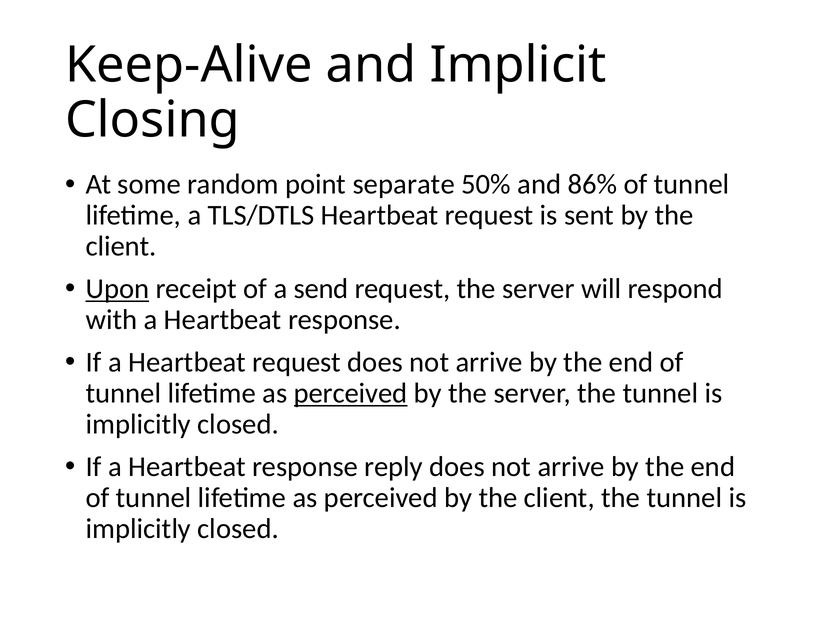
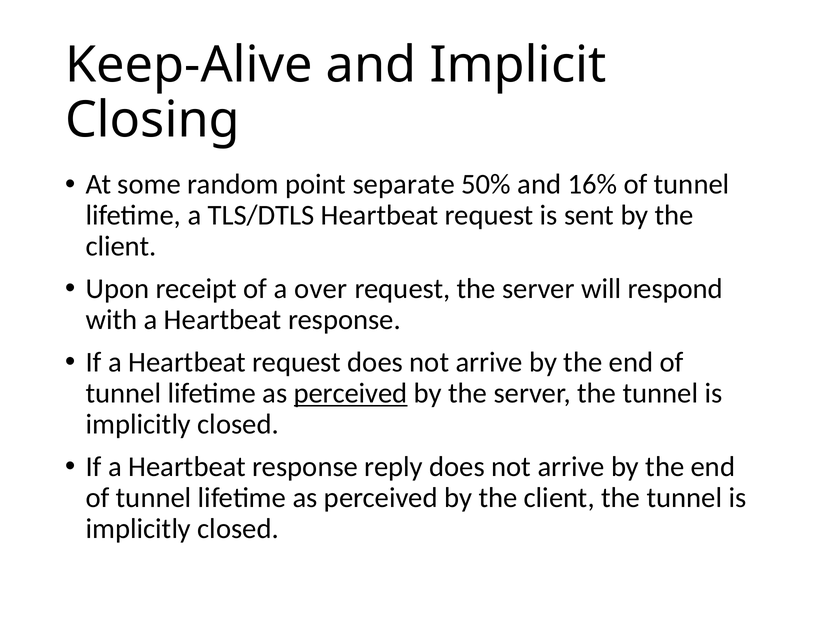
86%: 86% -> 16% (592, 184)
Upon underline: present -> none (117, 289)
send: send -> over (321, 289)
